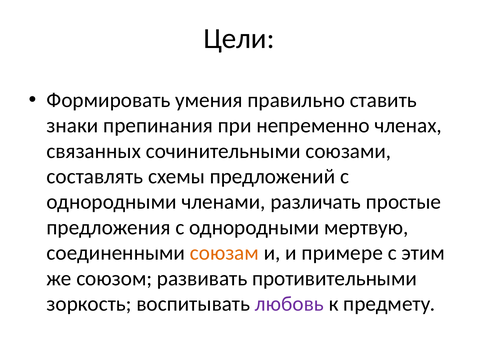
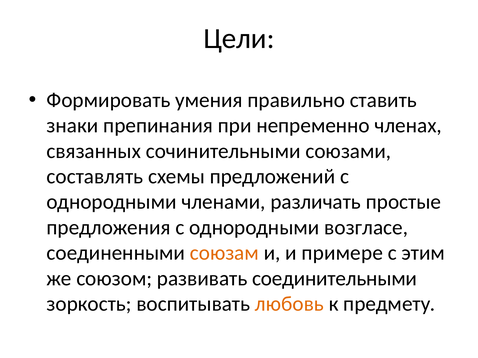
мертвую: мертвую -> возгласе (366, 228)
противительными: противительными -> соединительными (335, 279)
любовь colour: purple -> orange (289, 304)
